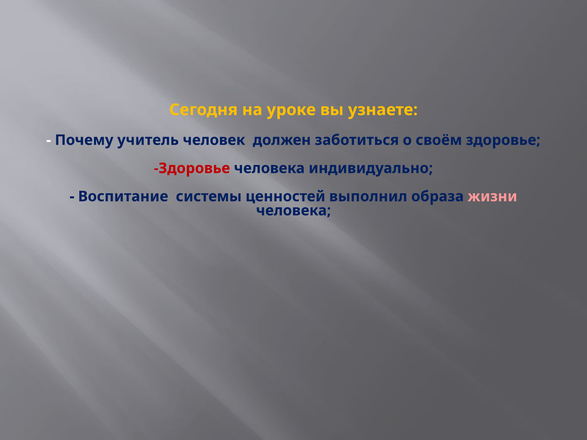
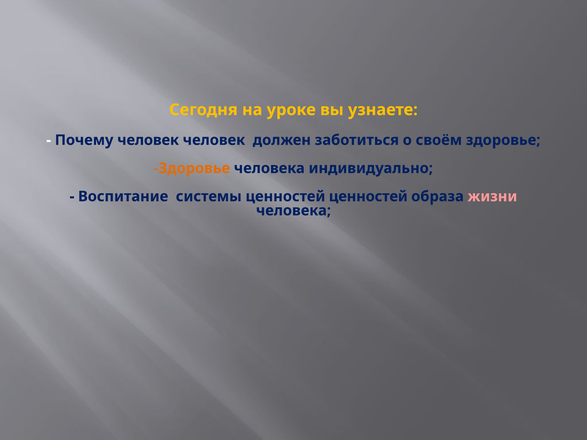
Почему учитель: учитель -> человек (148, 140)
Здоровье colour: red -> orange (192, 168)
ценностей выполнил: выполнил -> ценностей (368, 197)
